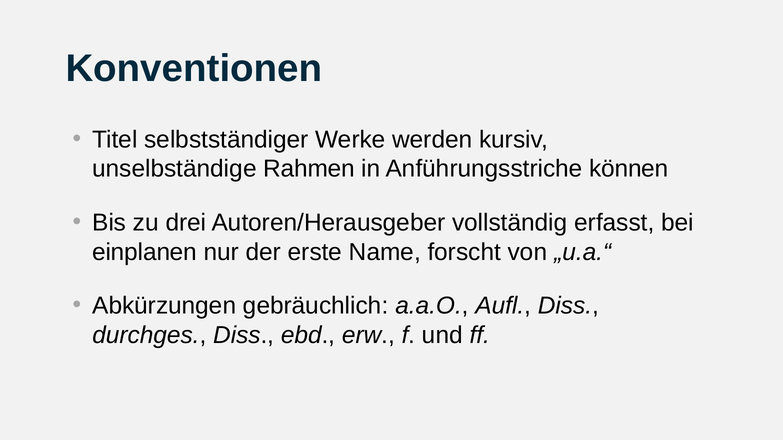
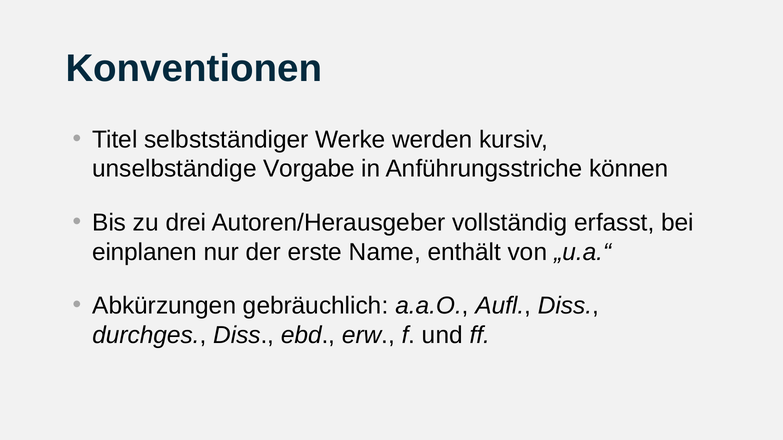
Rahmen: Rahmen -> Vorgabe (309, 169)
forscht: forscht -> enthält (464, 252)
